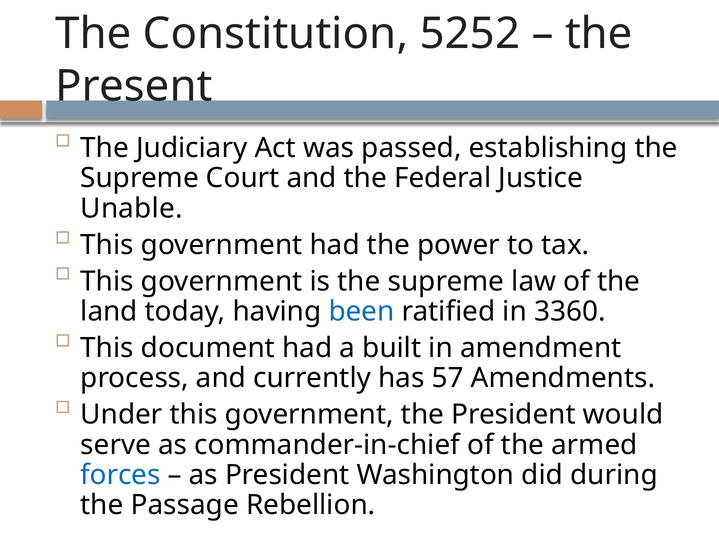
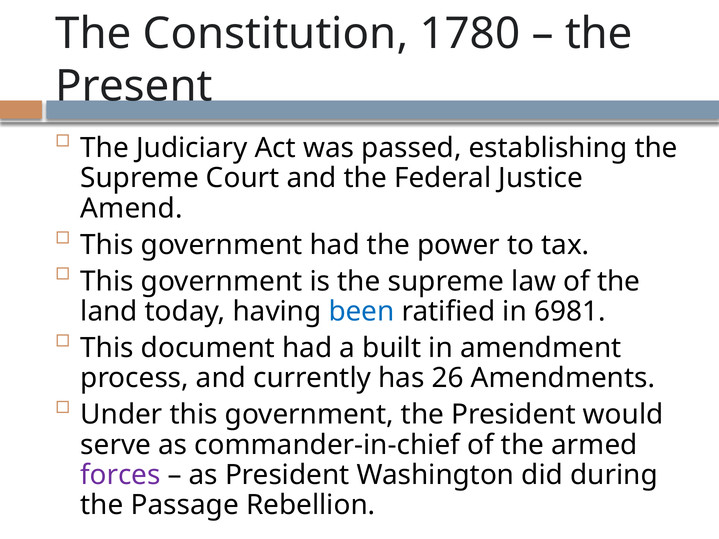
5252: 5252 -> 1780 (470, 34)
Unable: Unable -> Amend (132, 209)
3360: 3360 -> 6981 (570, 312)
57: 57 -> 26 (448, 378)
forces colour: blue -> purple (120, 475)
